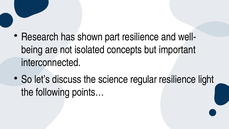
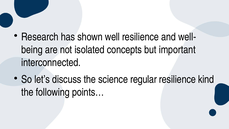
part: part -> well (112, 37)
light: light -> kind (206, 79)
